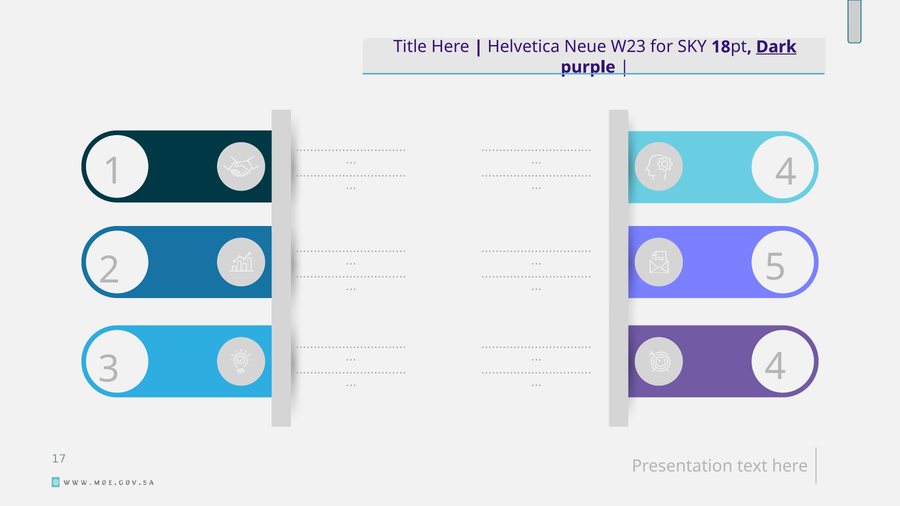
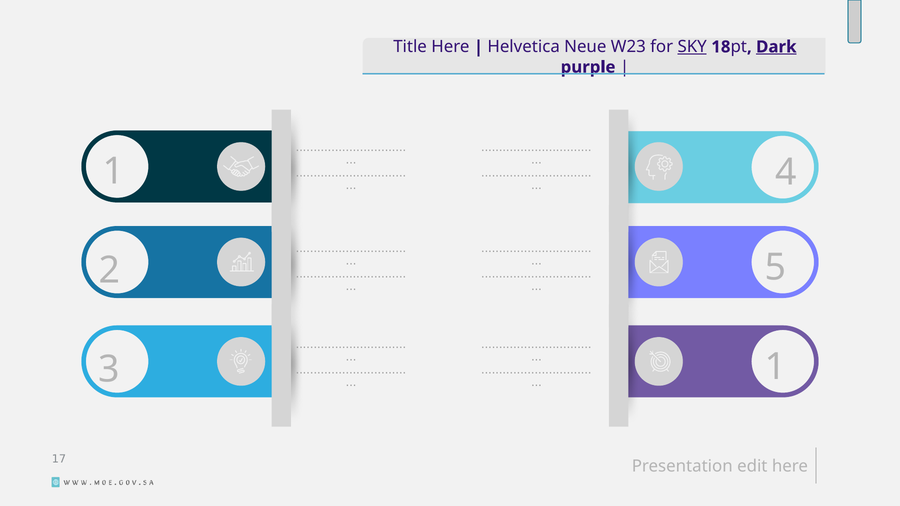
SKY underline: none -> present (692, 47)
4: 4 -> 1 (775, 367)
text: text -> edit (752, 466)
